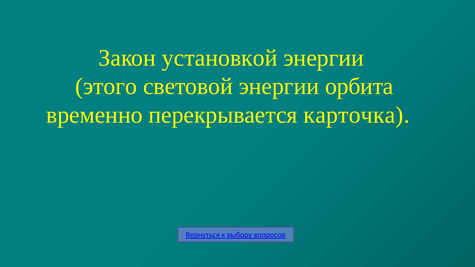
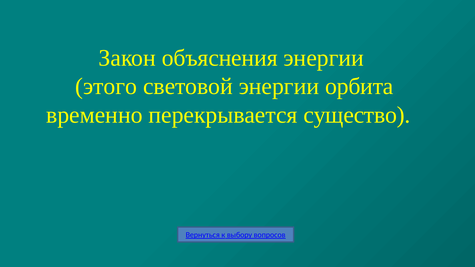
установкой: установкой -> объяснения (220, 58)
карточка: карточка -> существо (357, 115)
